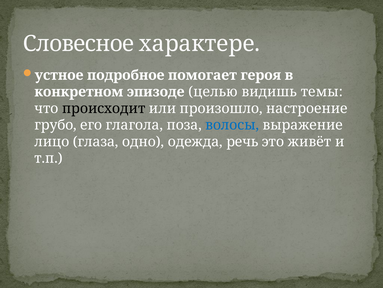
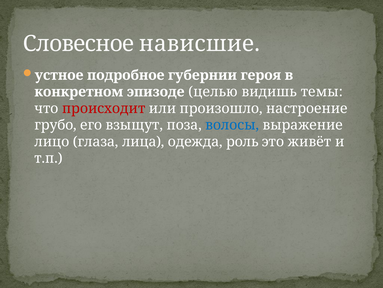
характере: характере -> нависшие (199, 44)
помогает: помогает -> губернии (202, 75)
происходит colour: black -> red (104, 108)
глагола: глагола -> взыщут (134, 125)
одно: одно -> лица (143, 141)
речь: речь -> роль (242, 141)
